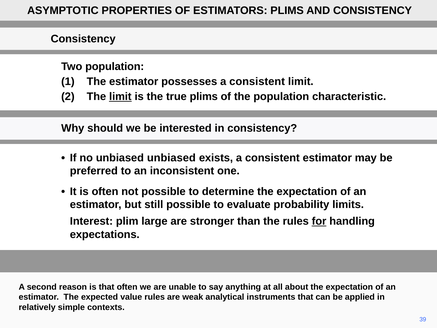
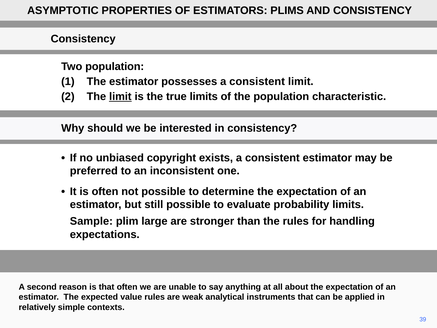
true plims: plims -> limits (204, 96)
unbiased unbiased: unbiased -> copyright (171, 158)
Interest: Interest -> Sample (91, 221)
for underline: present -> none (319, 221)
